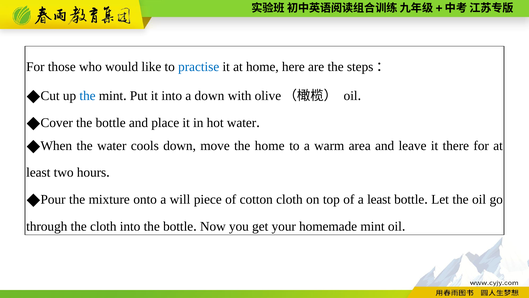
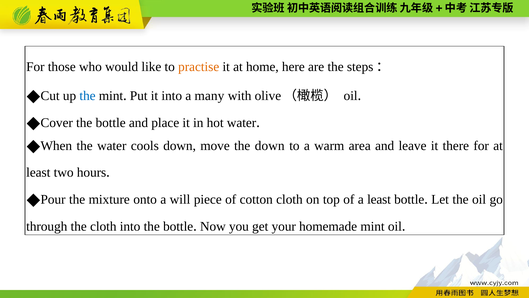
practise colour: blue -> orange (199, 67)
a down: down -> many (209, 96)
the home: home -> down (270, 146)
